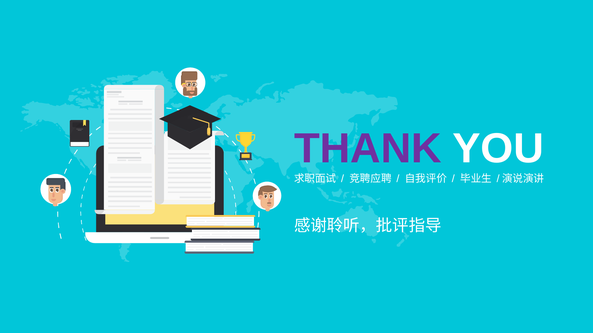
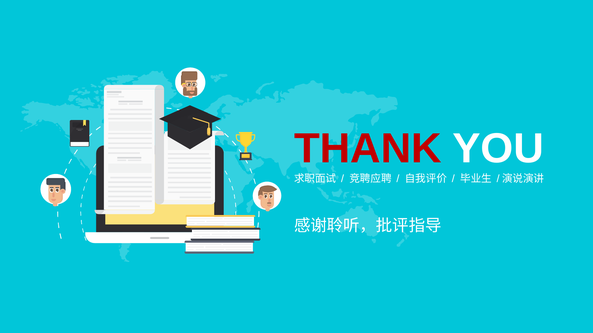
THANK colour: purple -> red (368, 149)
